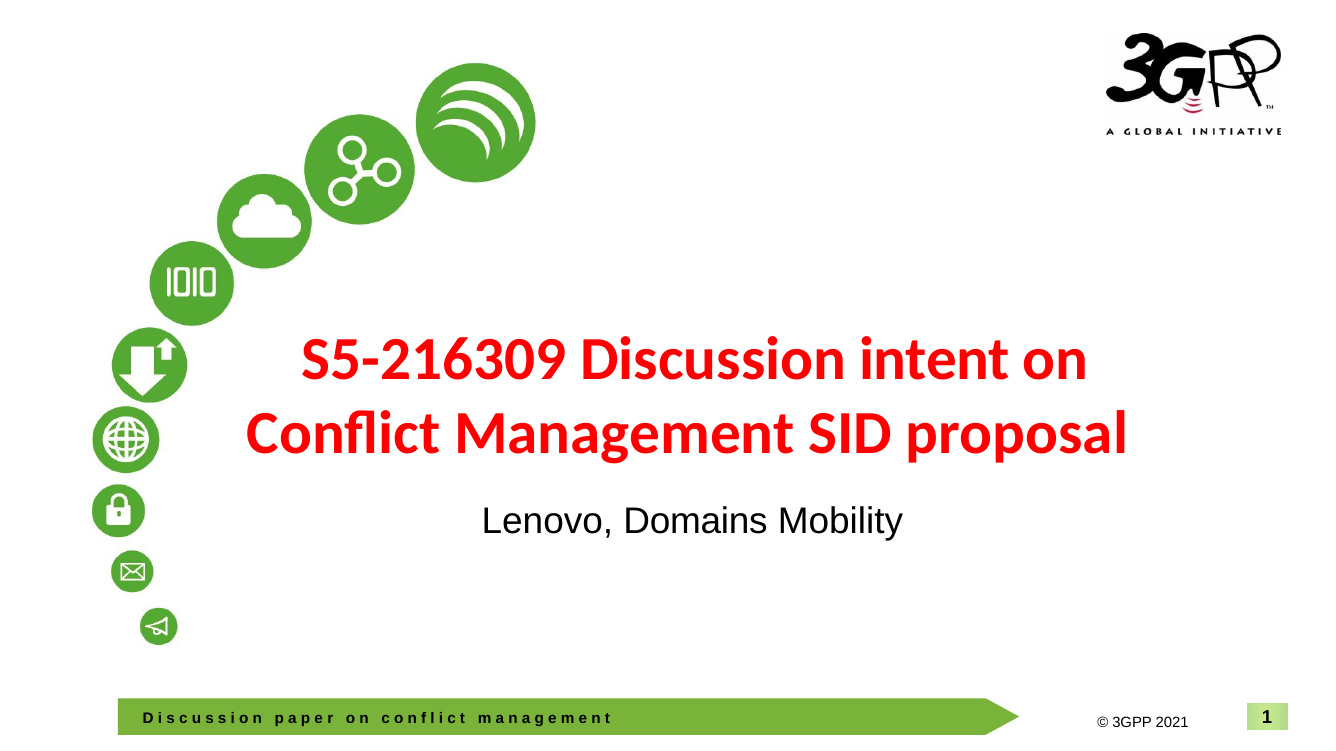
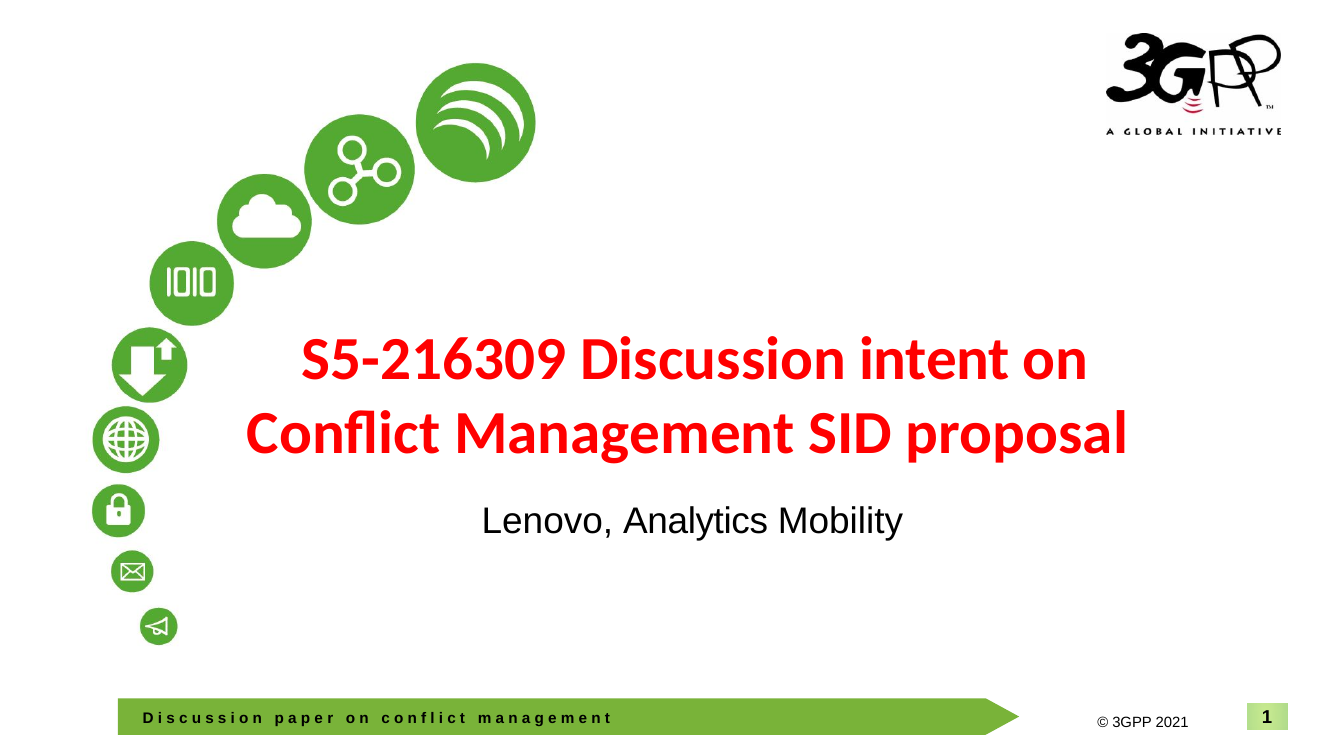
Domains: Domains -> Analytics (696, 522)
